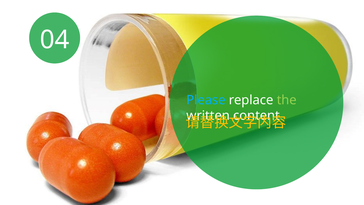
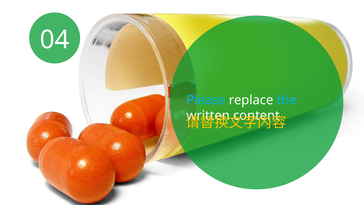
the colour: light green -> light blue (287, 100)
